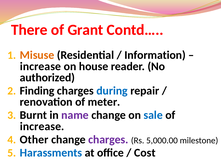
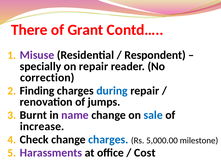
Misuse colour: orange -> purple (37, 55)
Information: Information -> Respondent (155, 55)
increase: increase -> specially (40, 66)
on house: house -> repair (94, 66)
authorized: authorized -> correction (47, 77)
meter: meter -> jumps (104, 102)
Other: Other -> Check (34, 139)
charges colour: purple -> blue (108, 139)
Harassments colour: blue -> purple (51, 152)
